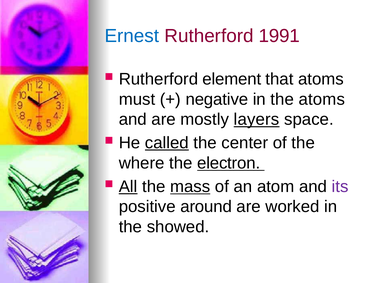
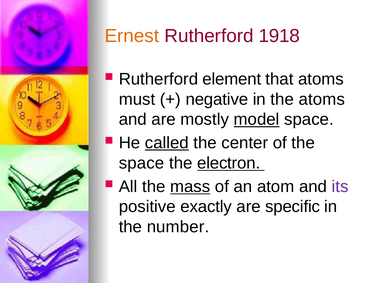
Ernest colour: blue -> orange (132, 36)
1991: 1991 -> 1918 (279, 36)
layers: layers -> model (257, 120)
where: where -> space (142, 163)
All underline: present -> none (128, 187)
around: around -> exactly (206, 207)
worked: worked -> specific (293, 207)
showed: showed -> number (178, 227)
